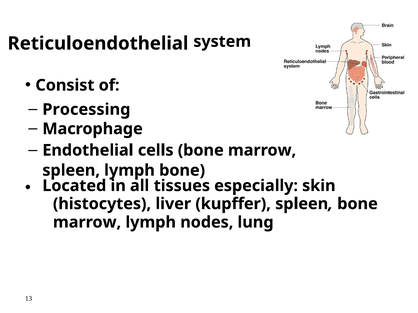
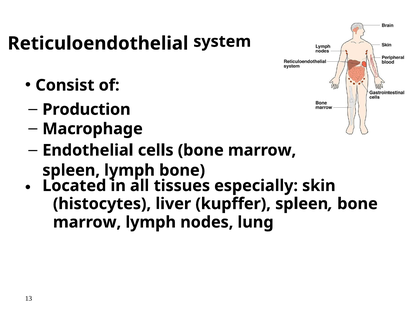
Processing: Processing -> Production (86, 110)
